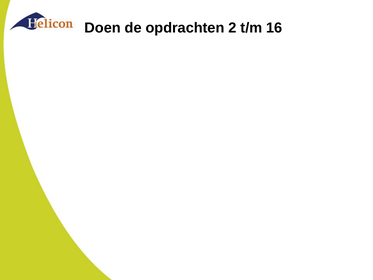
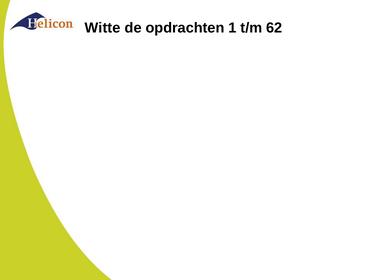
Doen: Doen -> Witte (103, 28)
2: 2 -> 1 (232, 28)
16: 16 -> 62 (274, 28)
